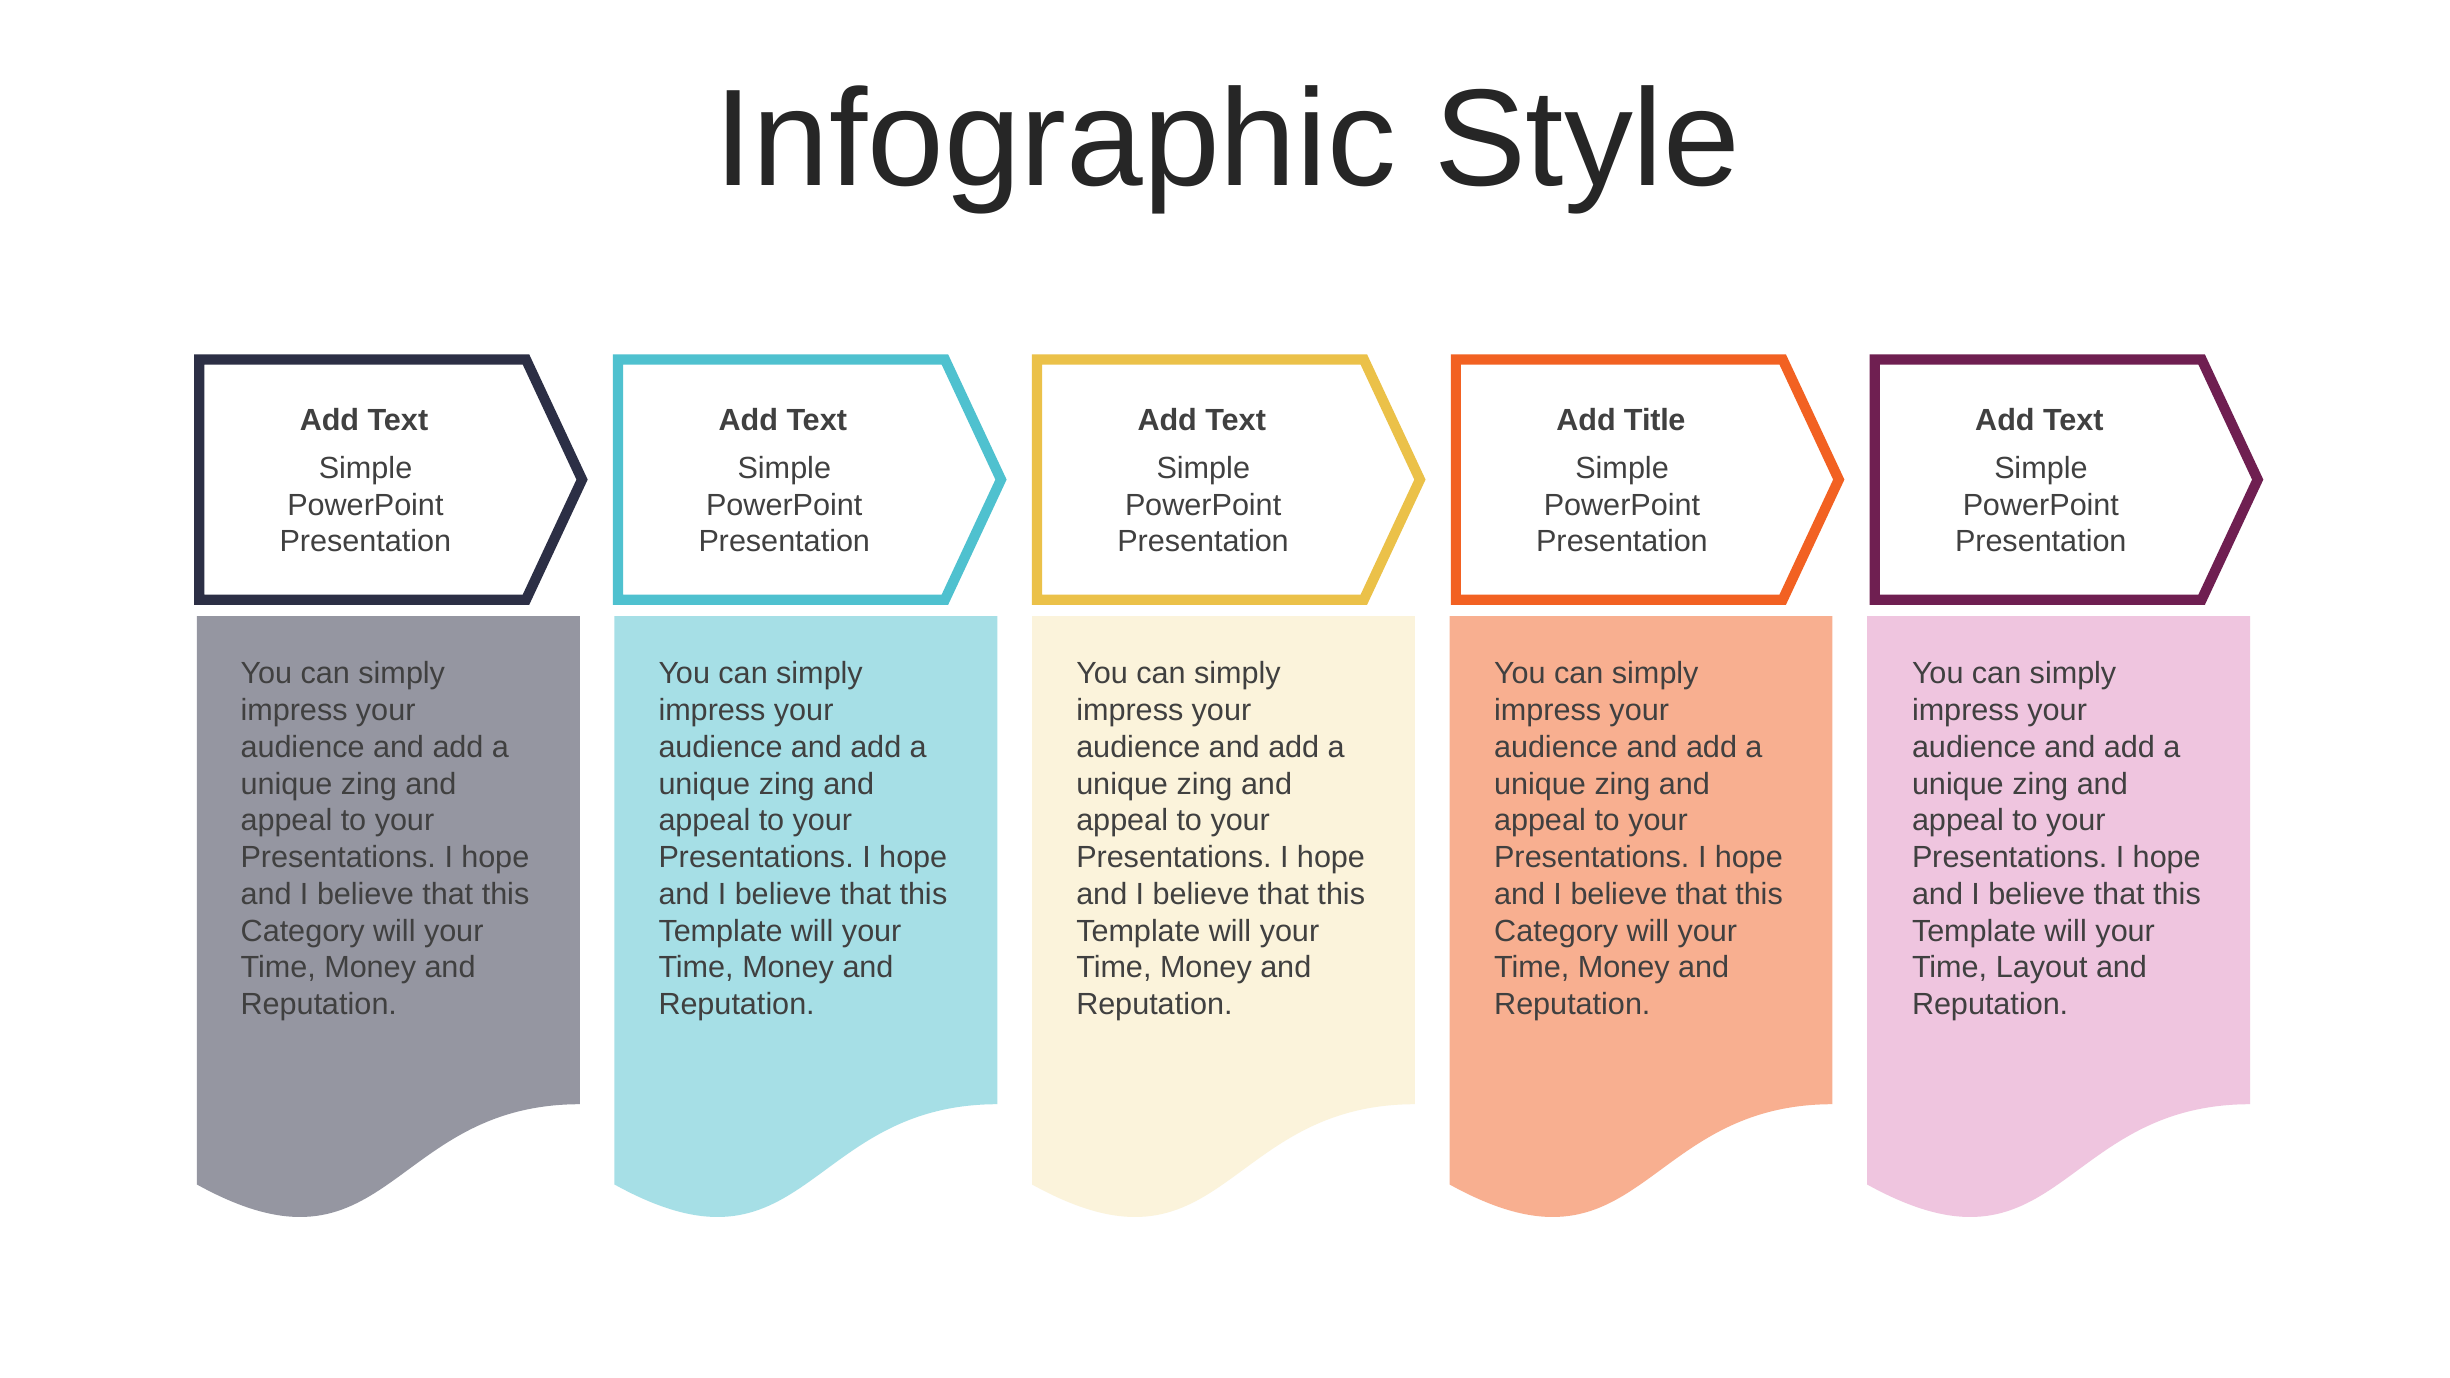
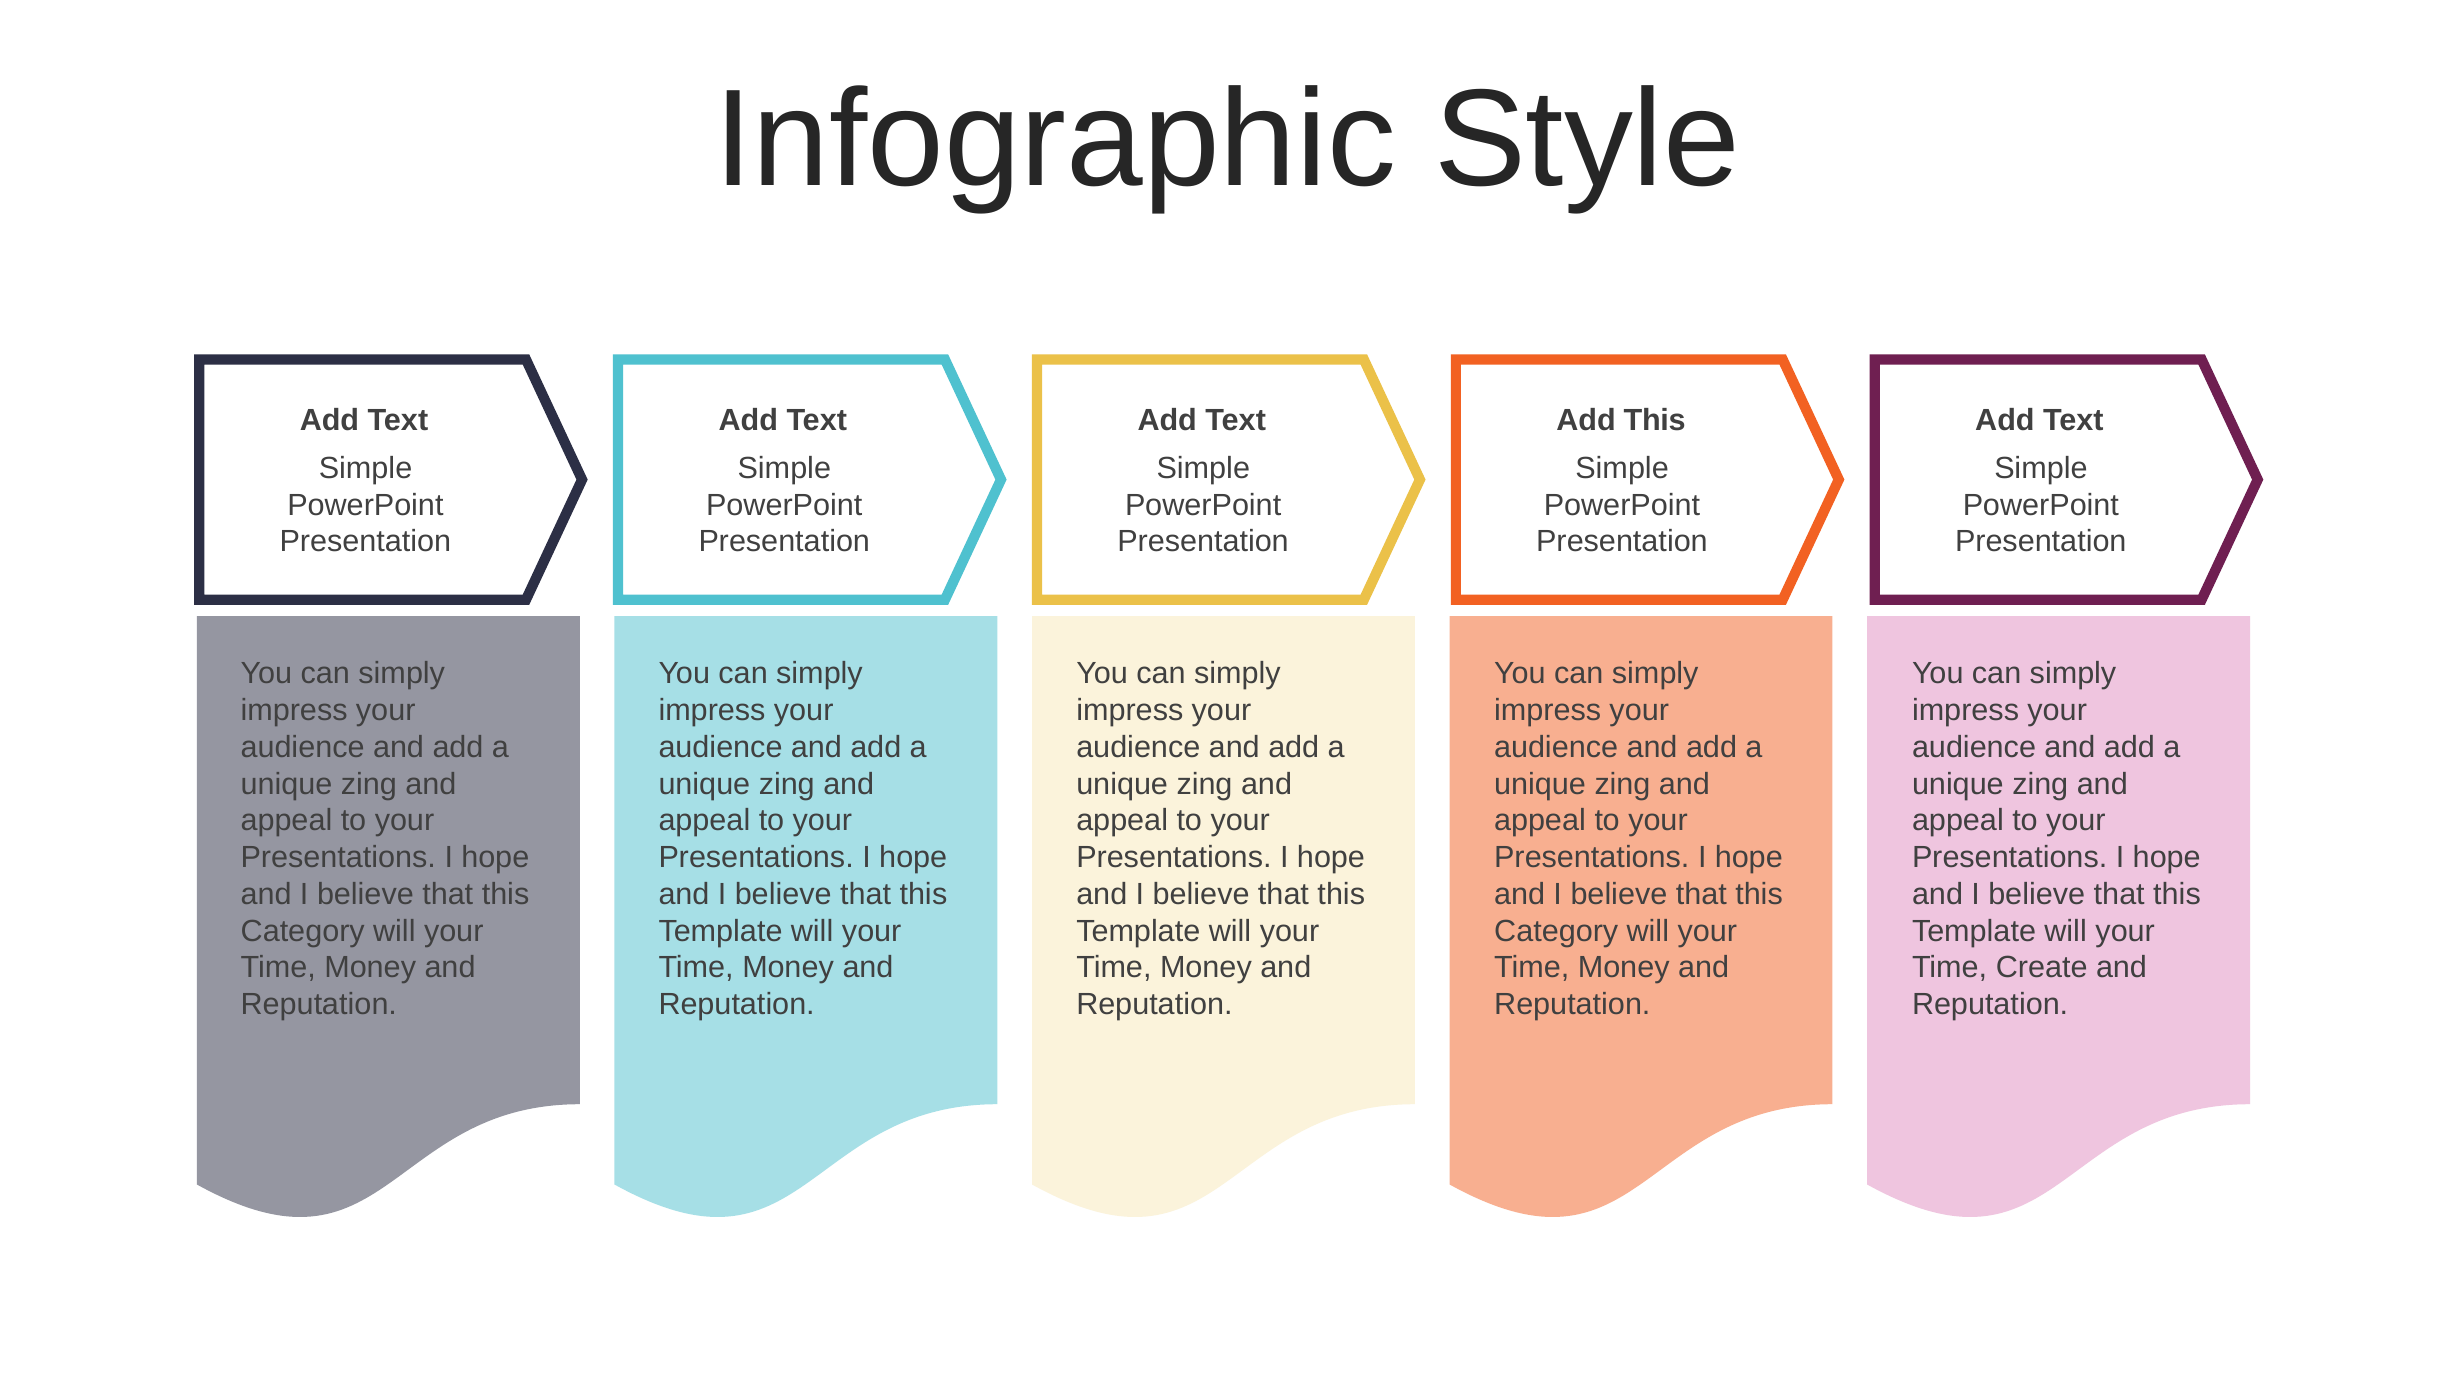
Add Title: Title -> This (1655, 420)
Layout: Layout -> Create (2042, 968)
